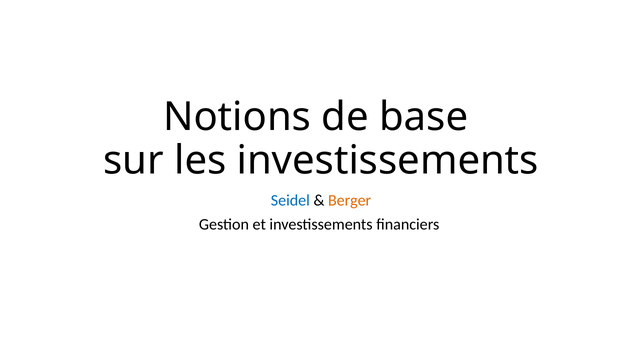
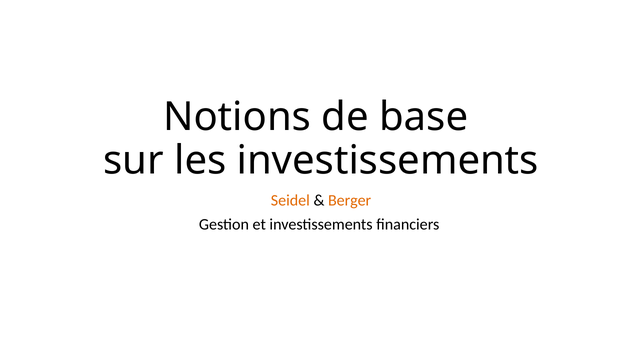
Seidel colour: blue -> orange (290, 201)
